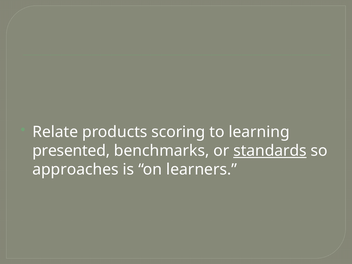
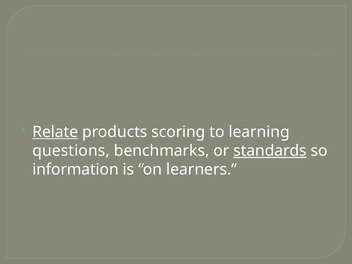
Relate underline: none -> present (55, 132)
presented: presented -> questions (71, 151)
approaches: approaches -> information (76, 169)
